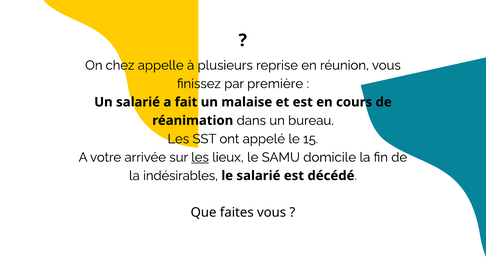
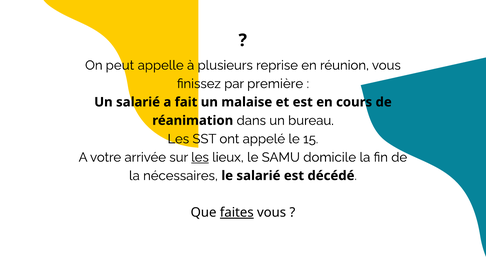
chez: chez -> peut (120, 65)
indésirables: indésirables -> nécessaires (180, 176)
faites underline: none -> present (237, 213)
